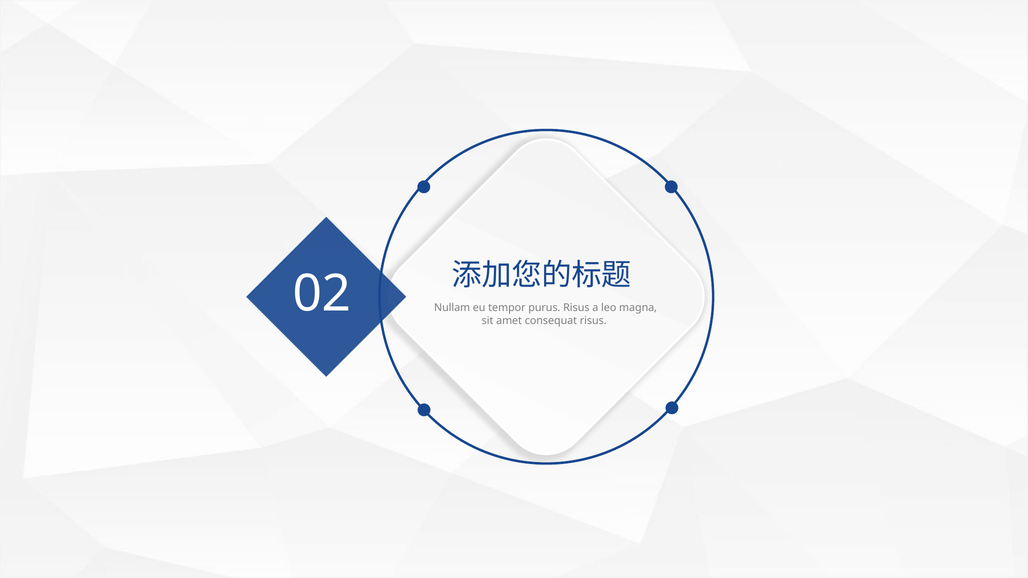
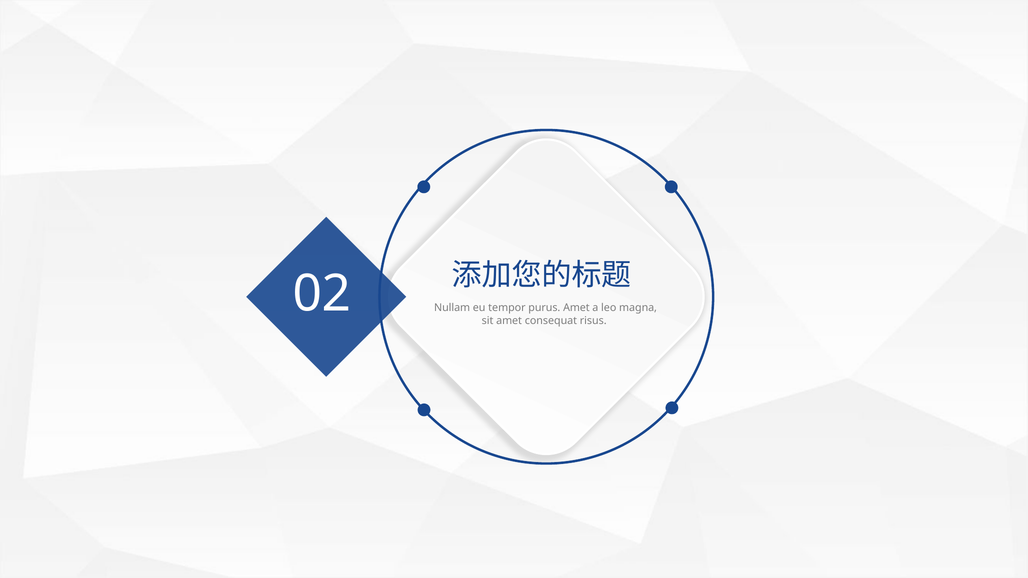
purus Risus: Risus -> Amet (576, 308)
